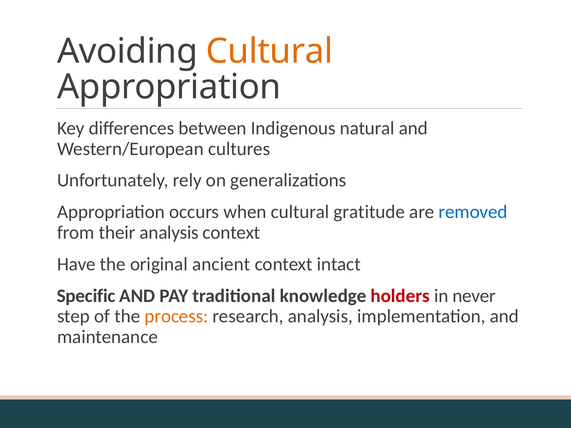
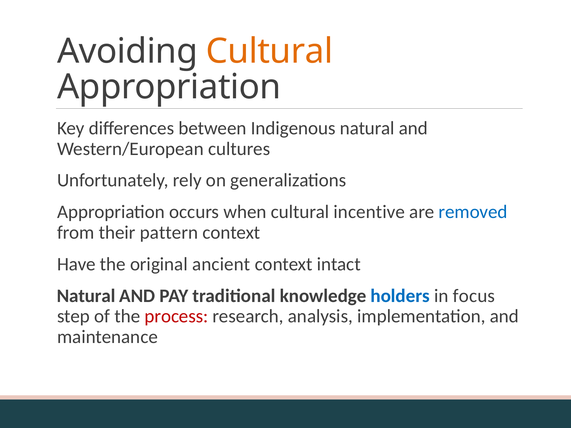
gratitude: gratitude -> incentive (369, 212)
their analysis: analysis -> pattern (169, 233)
Specific: Specific -> Natural (86, 296)
holders colour: red -> blue (400, 296)
never: never -> focus (474, 296)
process colour: orange -> red (176, 317)
